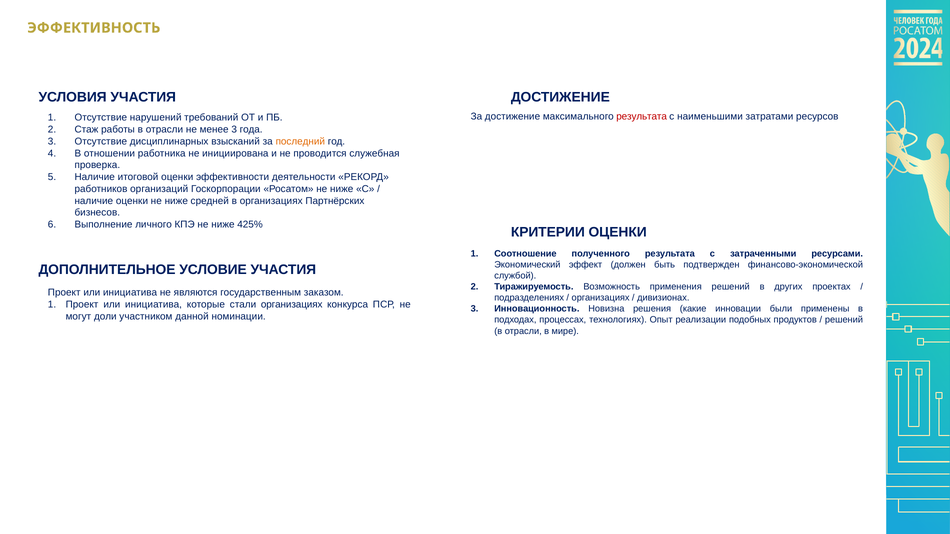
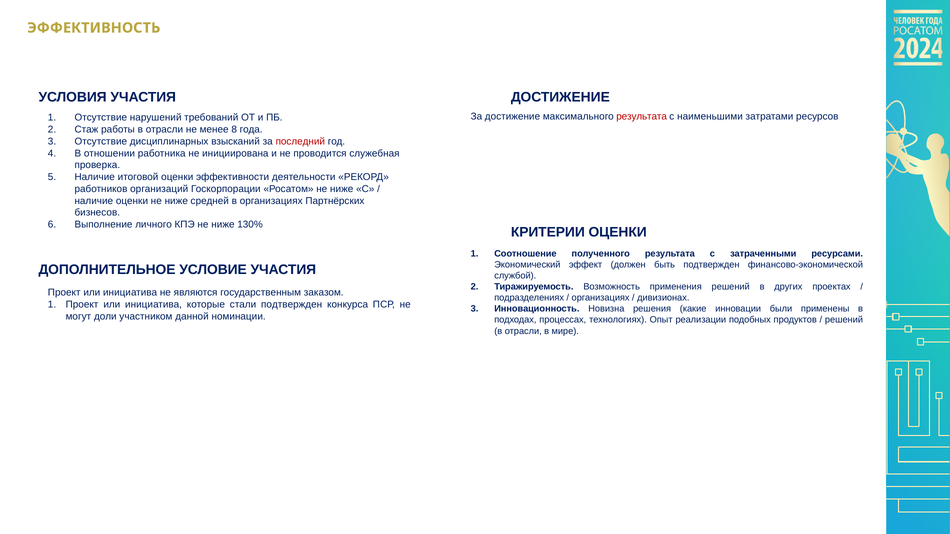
менее 3: 3 -> 8 (234, 130)
последний colour: orange -> red (300, 142)
425%: 425% -> 130% (250, 225)
стали организациях: организациях -> подтвержден (292, 305)
